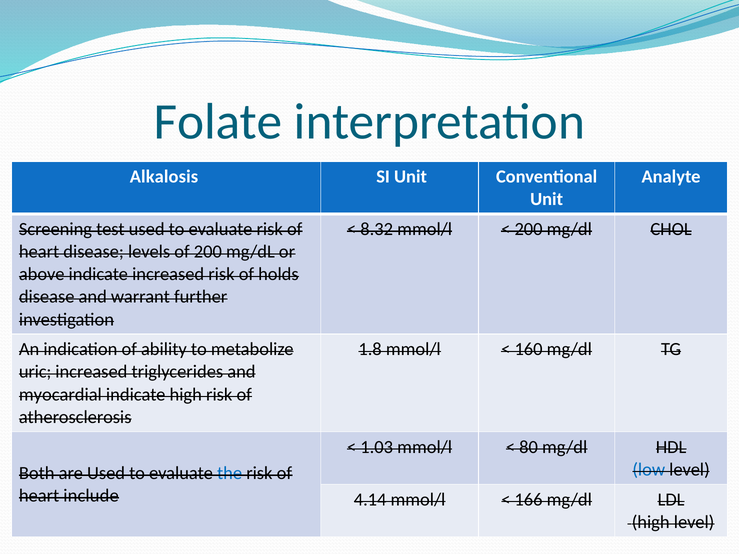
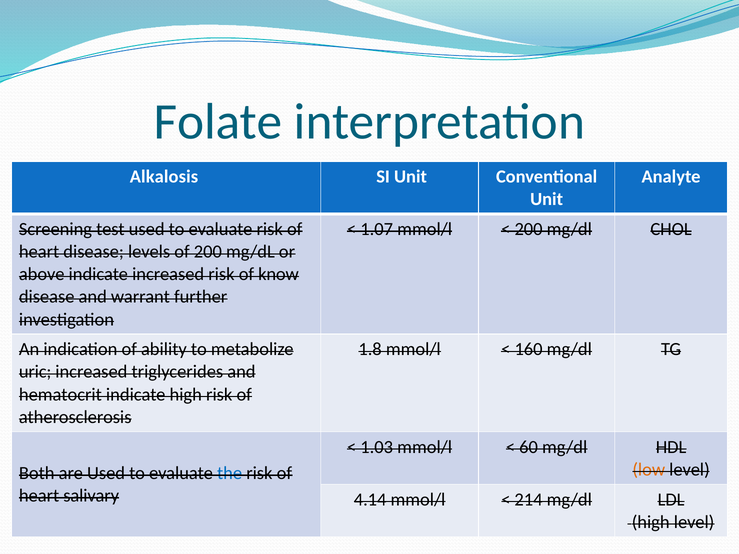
8.32: 8.32 -> 1.07 (377, 229)
holds: holds -> know (278, 274)
myocardial: myocardial -> hematocrit (60, 395)
80: 80 -> 60 (529, 447)
low colour: blue -> orange (649, 470)
include: include -> salivary (91, 496)
166: 166 -> 214 (529, 500)
